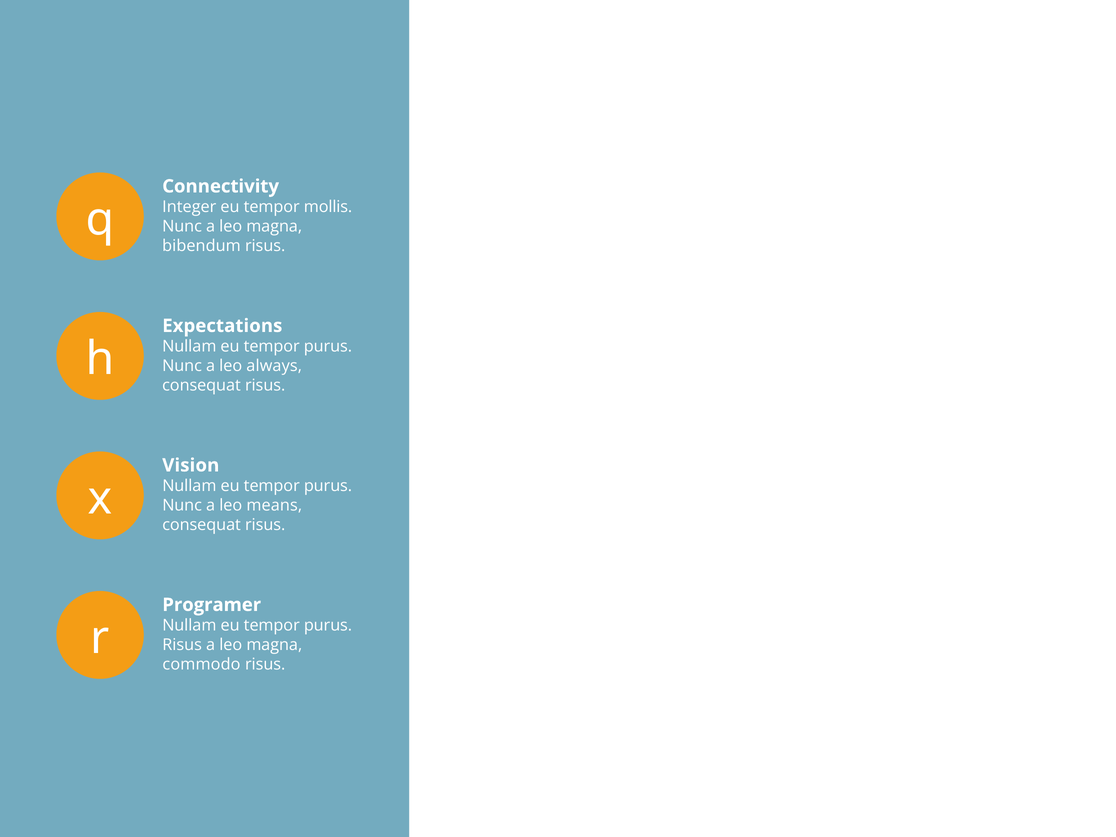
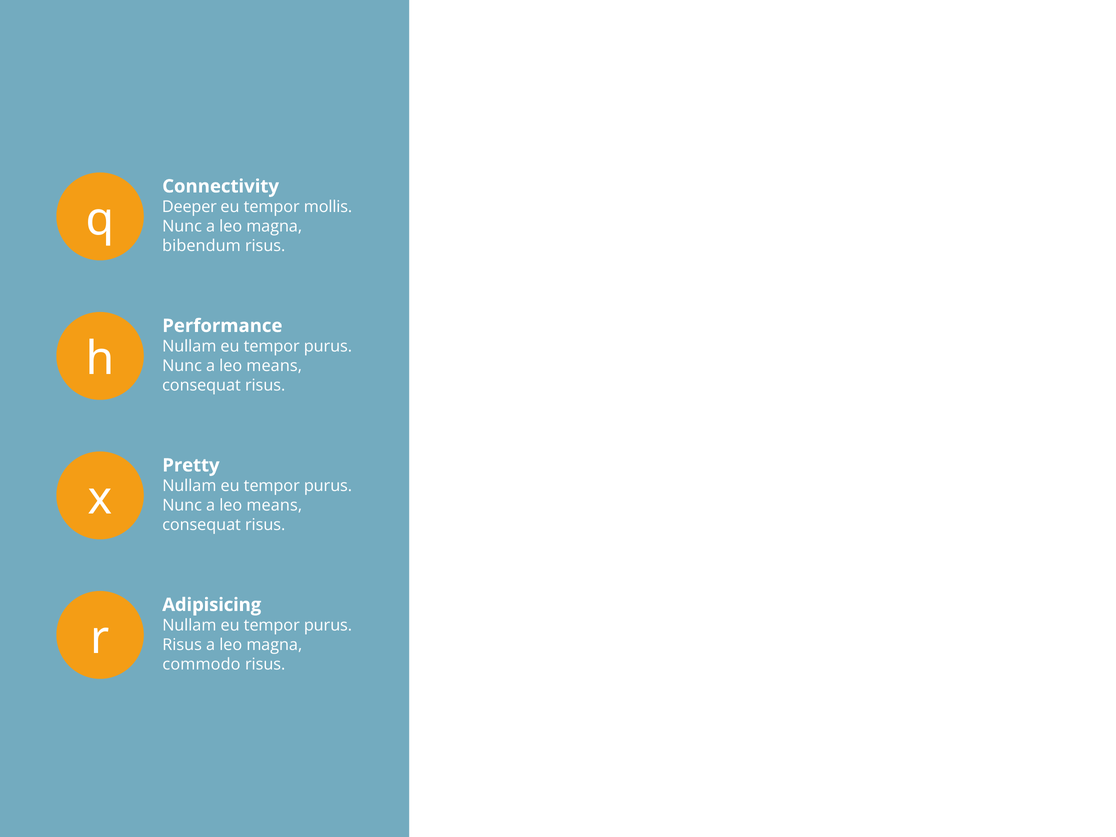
Integer: Integer -> Deeper (189, 207)
Expectations: Expectations -> Performance (222, 326)
always: always -> means (274, 366)
Vision: Vision -> Pretty (191, 465)
Programer: Programer -> Adipisicing (212, 605)
